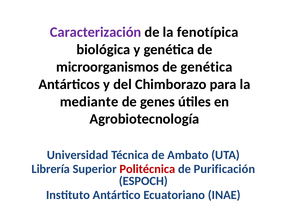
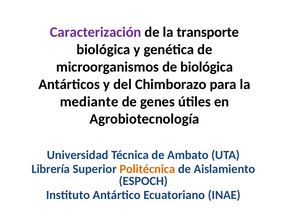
fenotípica: fenotípica -> transporte (208, 32)
de genética: genética -> biológica (207, 67)
Politécnica colour: red -> orange (147, 169)
Purificación: Purificación -> Aislamiento (224, 169)
